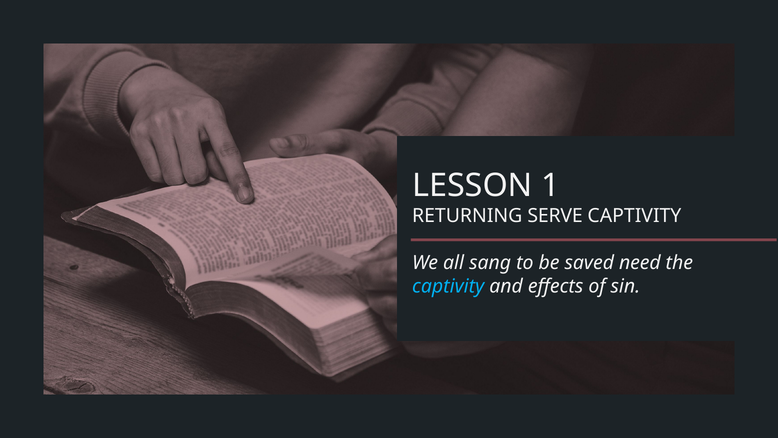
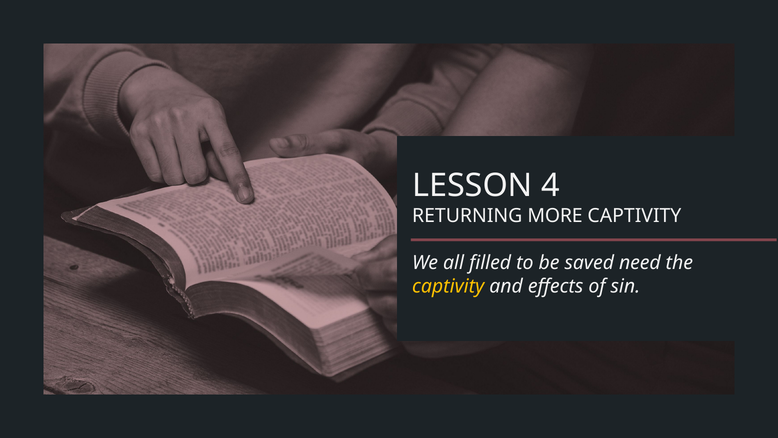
1: 1 -> 4 (550, 185)
SERVE: SERVE -> MORE (555, 216)
sang: sang -> filled (490, 263)
captivity colour: light blue -> yellow (448, 286)
